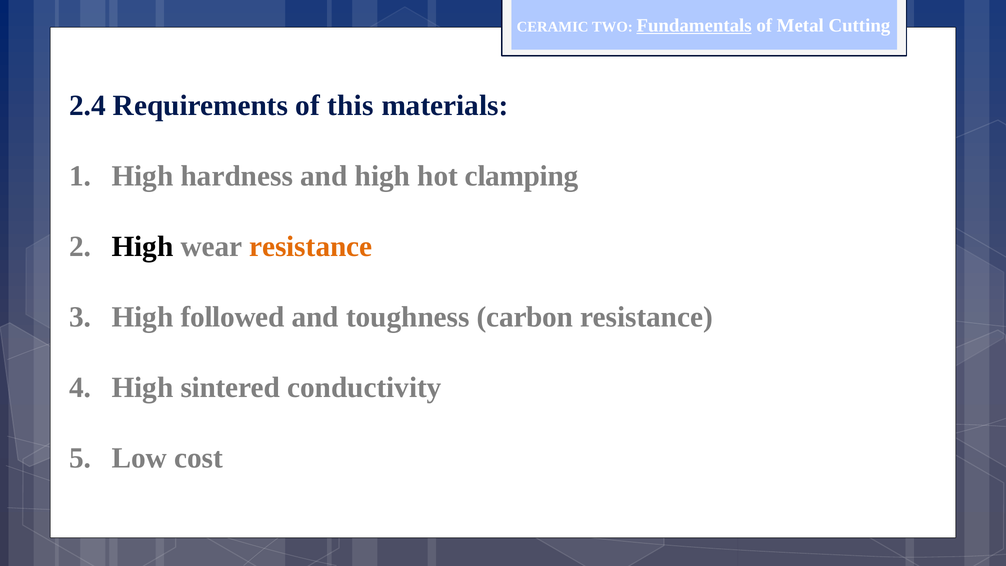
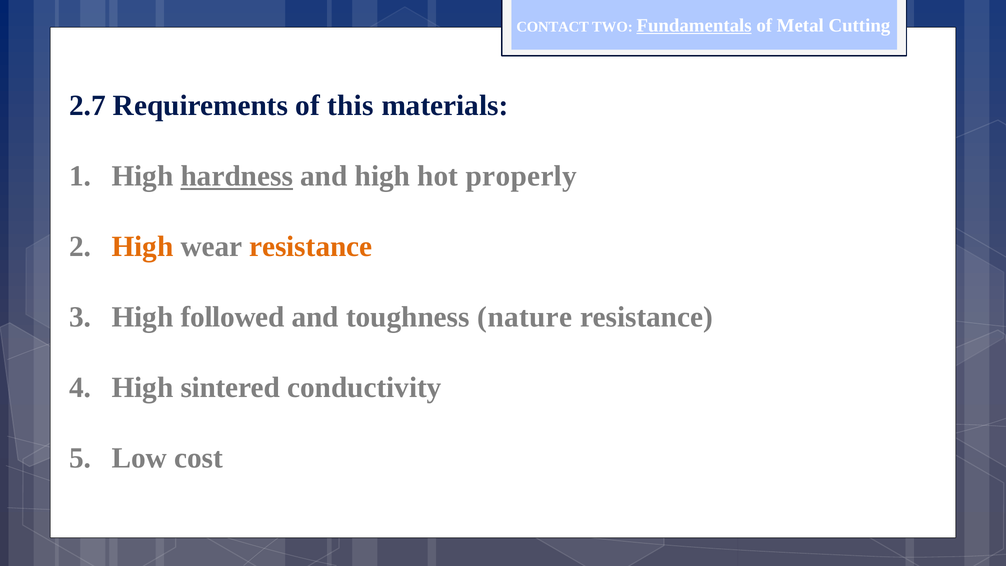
CERAMIC: CERAMIC -> CONTACT (553, 27)
2.4: 2.4 -> 2.7 (87, 106)
hardness underline: none -> present (237, 176)
clamping: clamping -> properly (521, 176)
High colour: black -> orange (143, 247)
carbon: carbon -> nature (525, 317)
